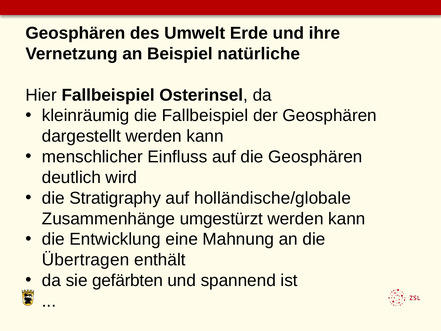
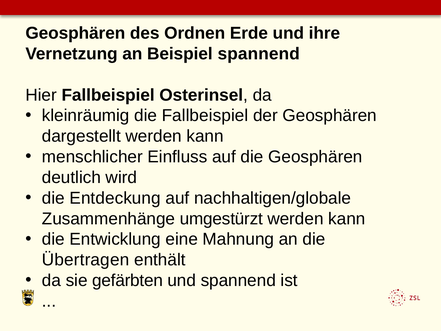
Umwelt: Umwelt -> Ordnen (195, 33)
Beispiel natürliche: natürliche -> spannend (259, 54)
Stratigraphy: Stratigraphy -> Entdeckung (115, 198)
holländische/globale: holländische/globale -> nachhaltigen/globale (273, 198)
